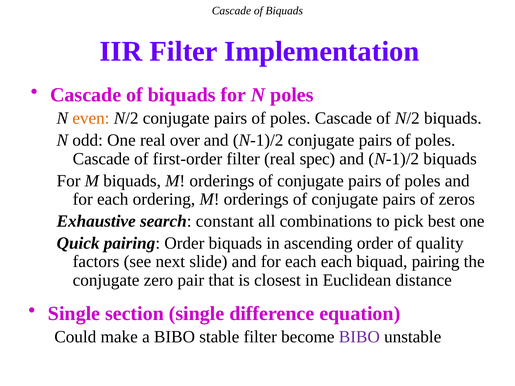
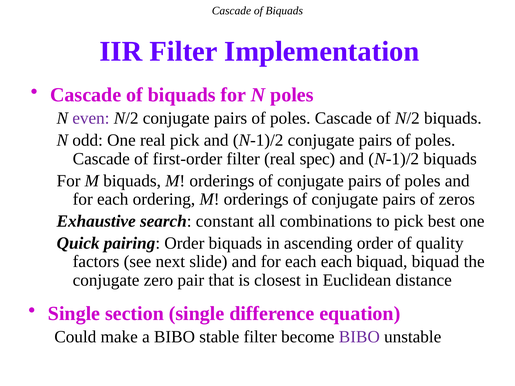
even colour: orange -> purple (91, 118)
real over: over -> pick (185, 140)
biquad pairing: pairing -> biquad (435, 262)
